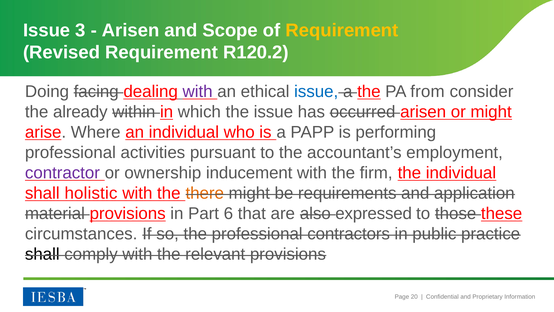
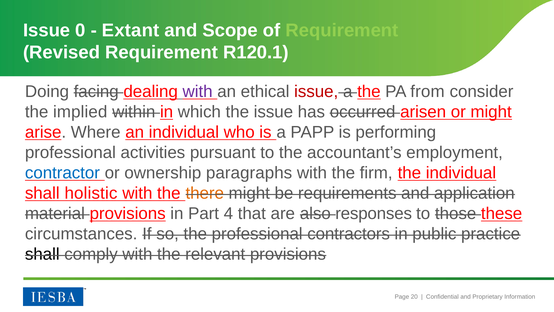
3: 3 -> 0 (80, 30)
Arisen: Arisen -> Extant (131, 30)
Requirement colour: yellow -> light green (342, 30)
R120.2: R120.2 -> R120.1 (256, 52)
issue colour: blue -> red (316, 91)
already: already -> implied (80, 112)
contractor colour: purple -> blue (62, 173)
inducement: inducement -> paragraphs (249, 173)
6: 6 -> 4 (228, 213)
expressed: expressed -> responses (374, 213)
